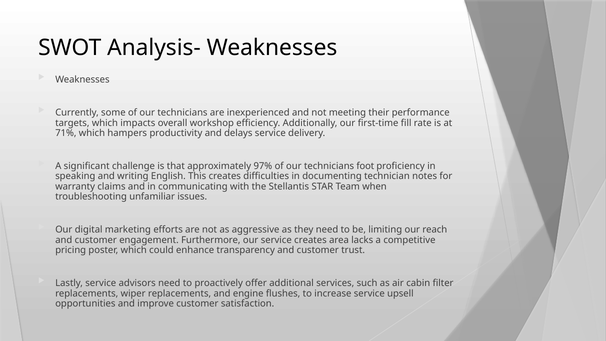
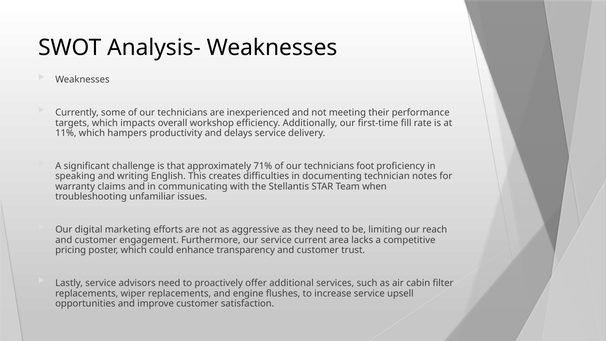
71%: 71% -> 11% (66, 133)
97%: 97% -> 71% (263, 166)
service creates: creates -> current (310, 240)
